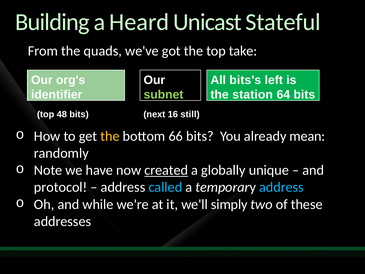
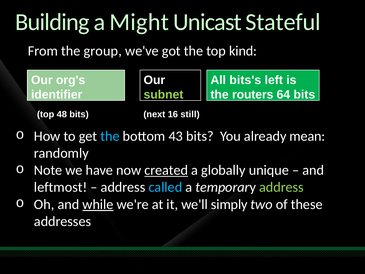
Heard: Heard -> Might (139, 22)
quads: quads -> group (103, 51)
take: take -> kind (243, 51)
station: station -> routers (253, 95)
the colour: yellow -> light blue (110, 136)
66: 66 -> 43 (176, 136)
protocol: protocol -> leftmost (61, 187)
address colour: light blue -> light green (281, 187)
while underline: none -> present (98, 204)
